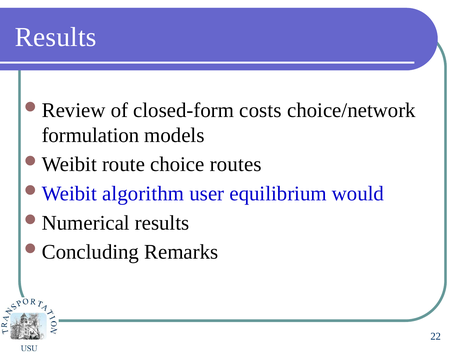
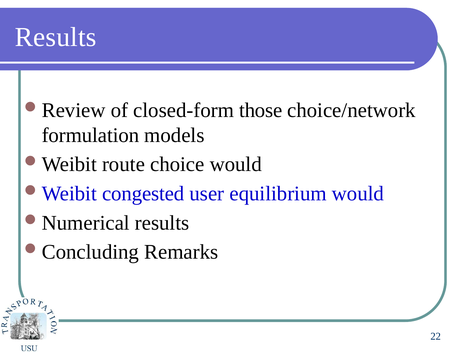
costs: costs -> those (261, 110)
choice routes: routes -> would (236, 164)
algorithm: algorithm -> congested (143, 194)
